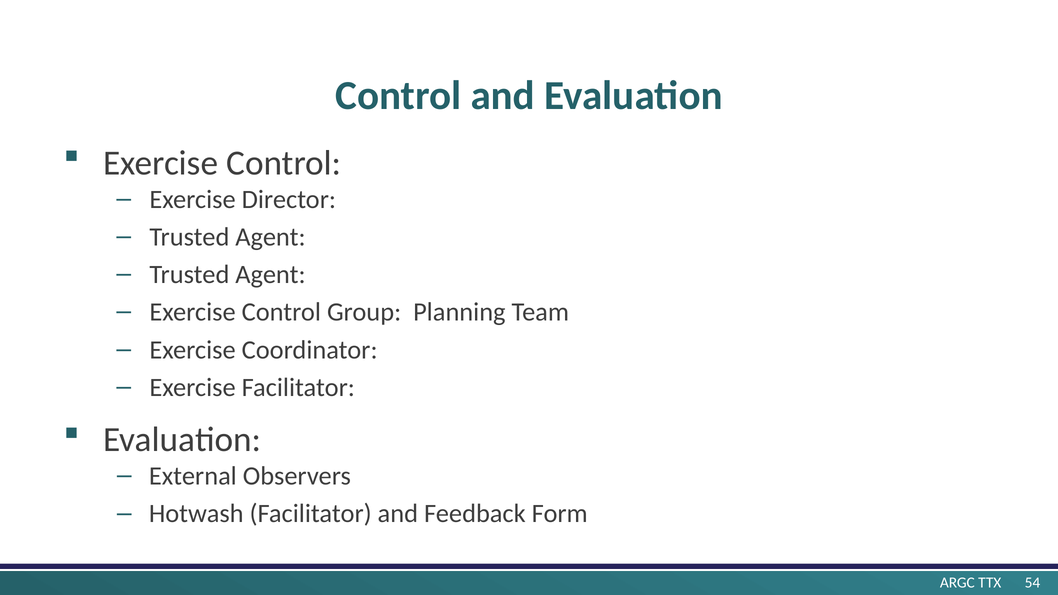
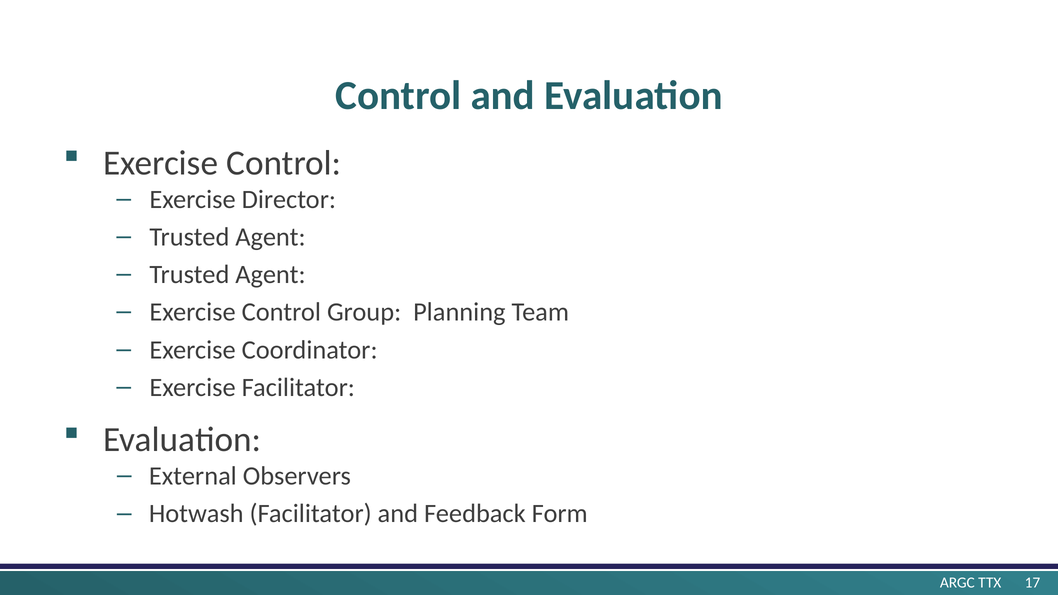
54: 54 -> 17 (1032, 583)
